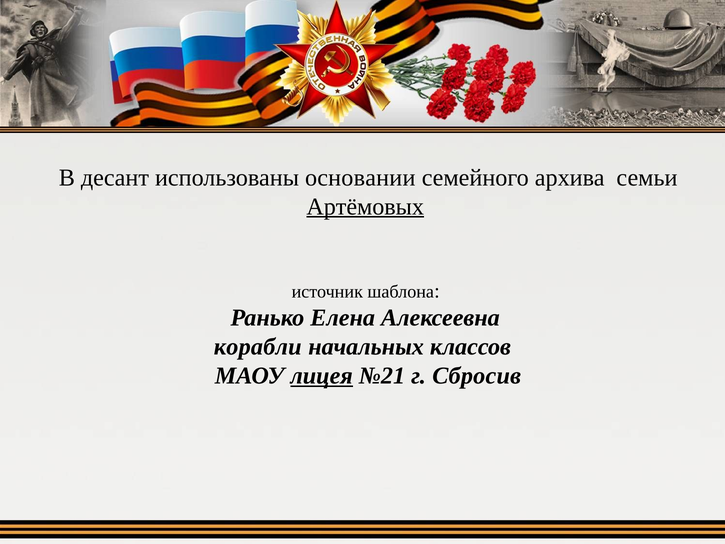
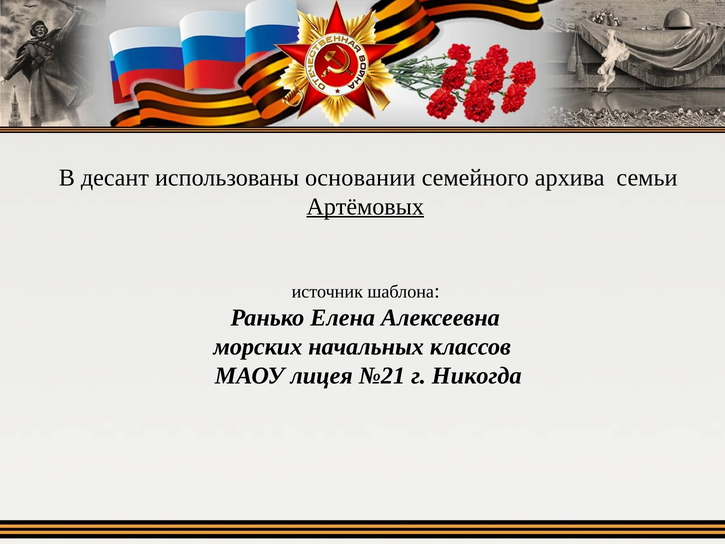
корабли: корабли -> морских (258, 347)
лицея underline: present -> none (322, 376)
Сбросив: Сбросив -> Никогда (477, 376)
